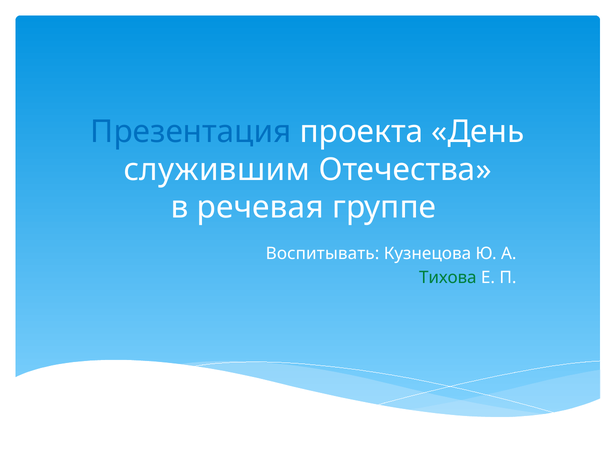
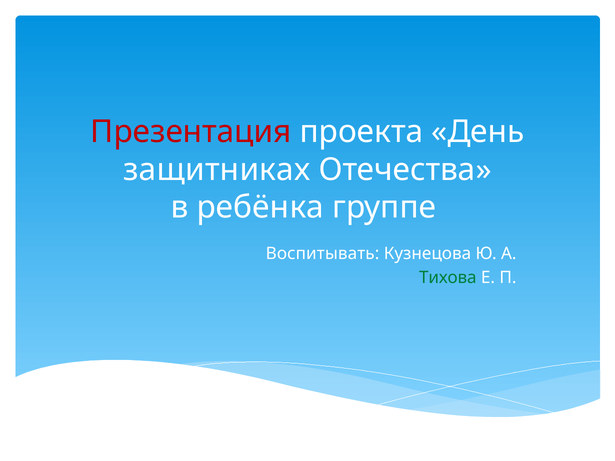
Презентация colour: blue -> red (191, 132)
служившим: служившим -> защитниках (217, 170)
речевая: речевая -> ребёнка (260, 208)
